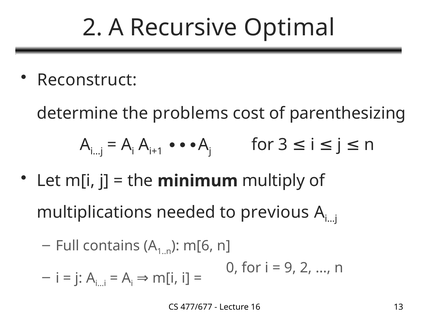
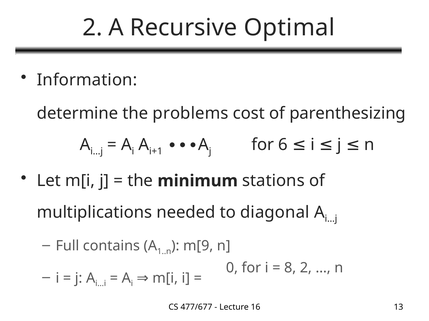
Reconstruct: Reconstruct -> Information (87, 80)
3: 3 -> 6 (283, 145)
multiply: multiply -> stations (273, 181)
previous: previous -> diagonal (275, 213)
m[6: m[6 -> m[9 (198, 246)
9: 9 -> 8 (290, 269)
